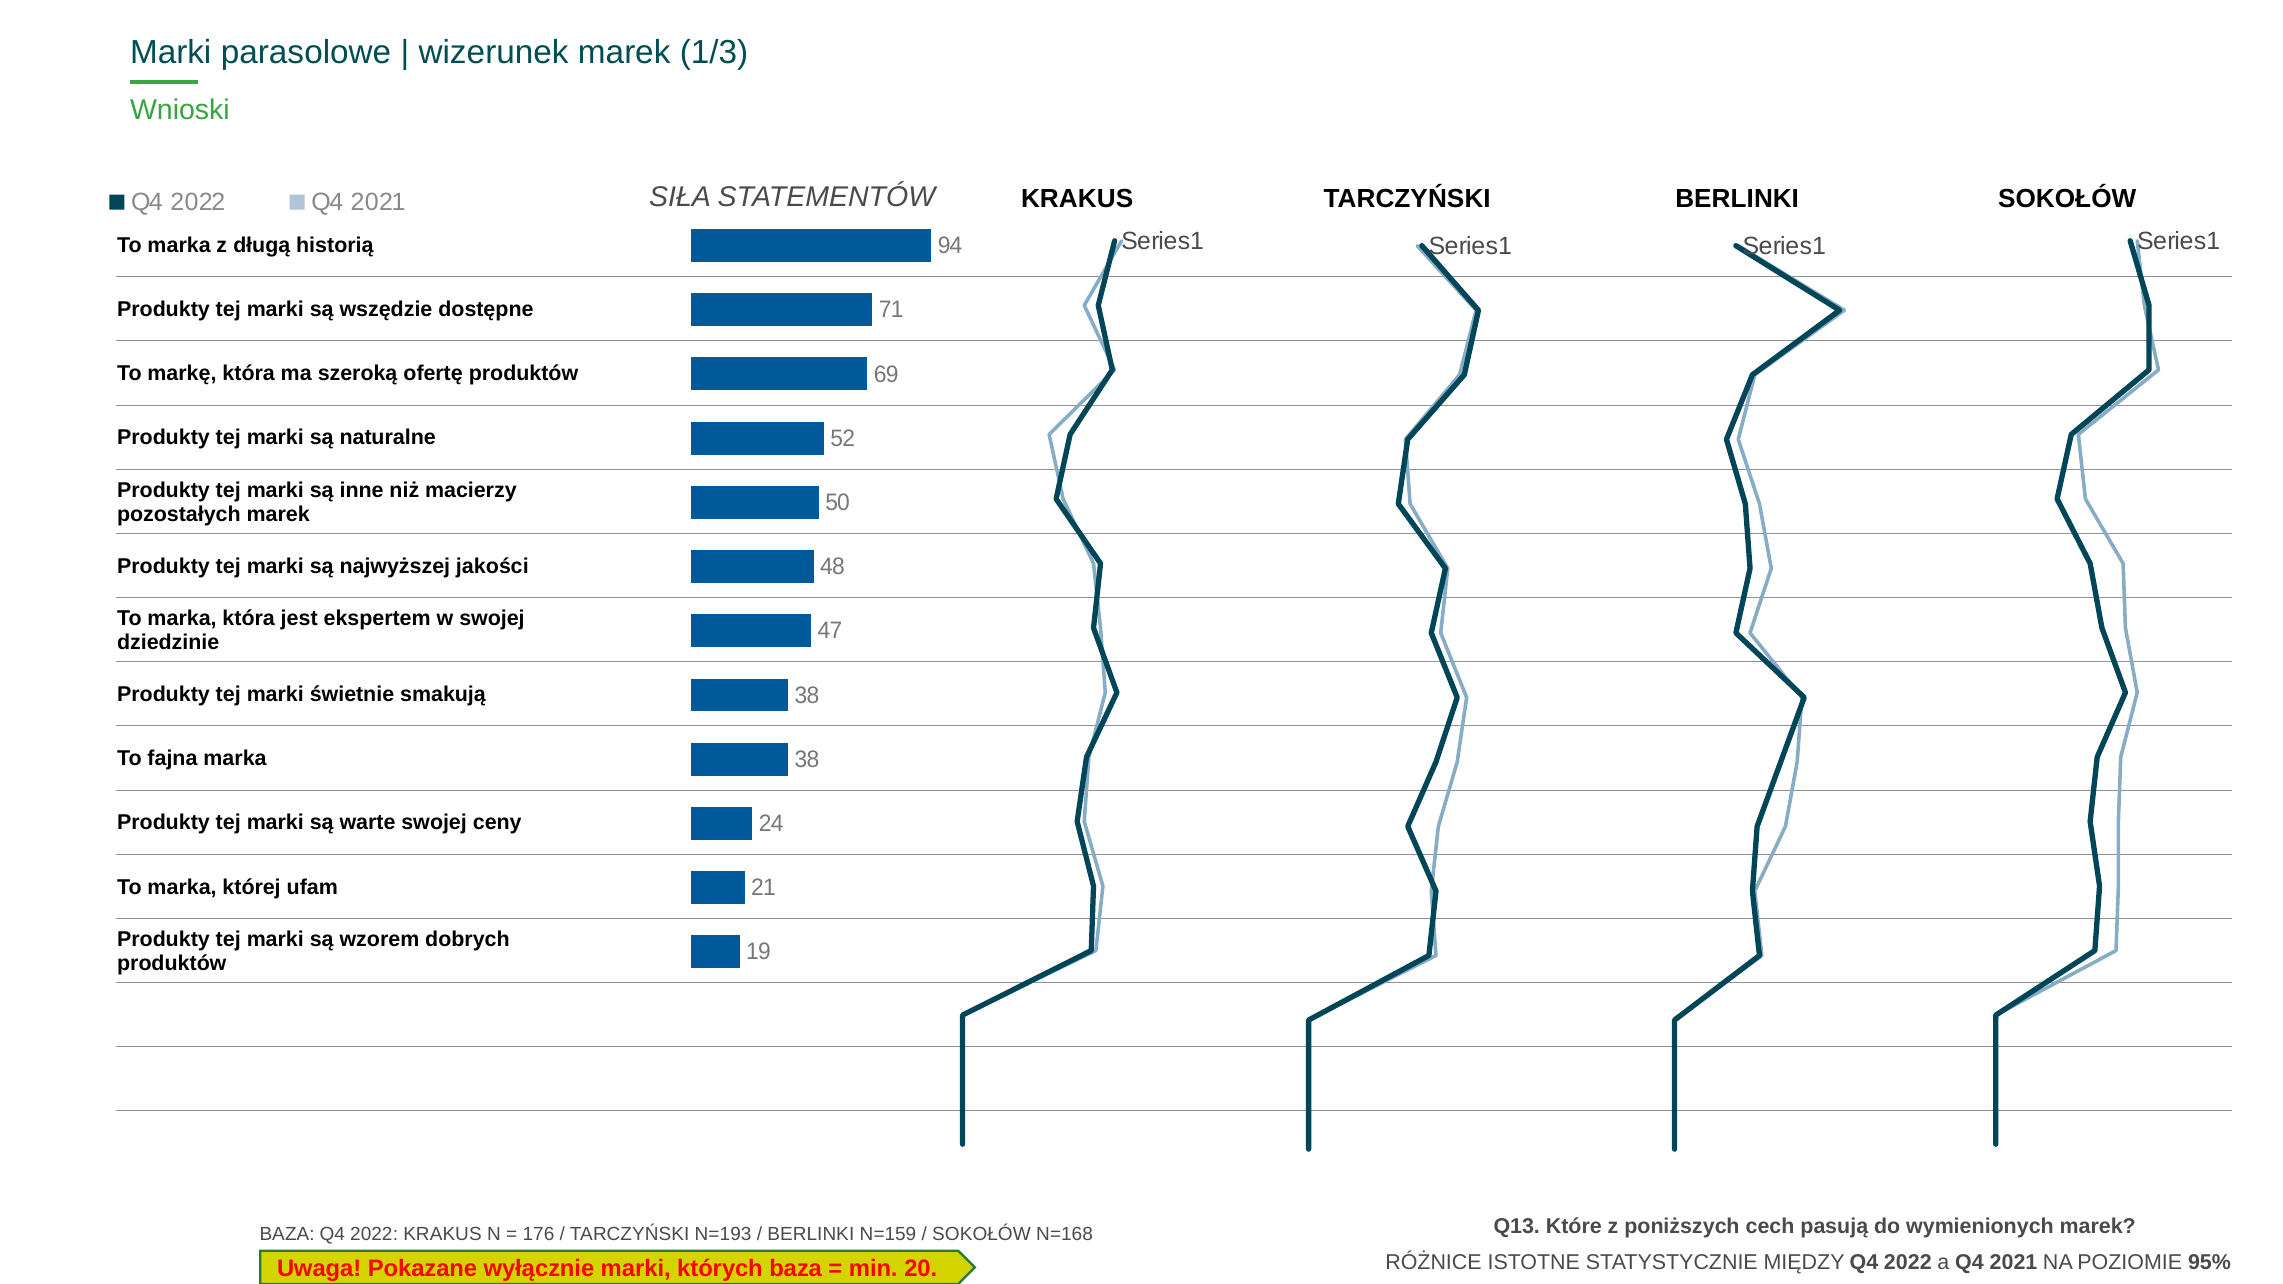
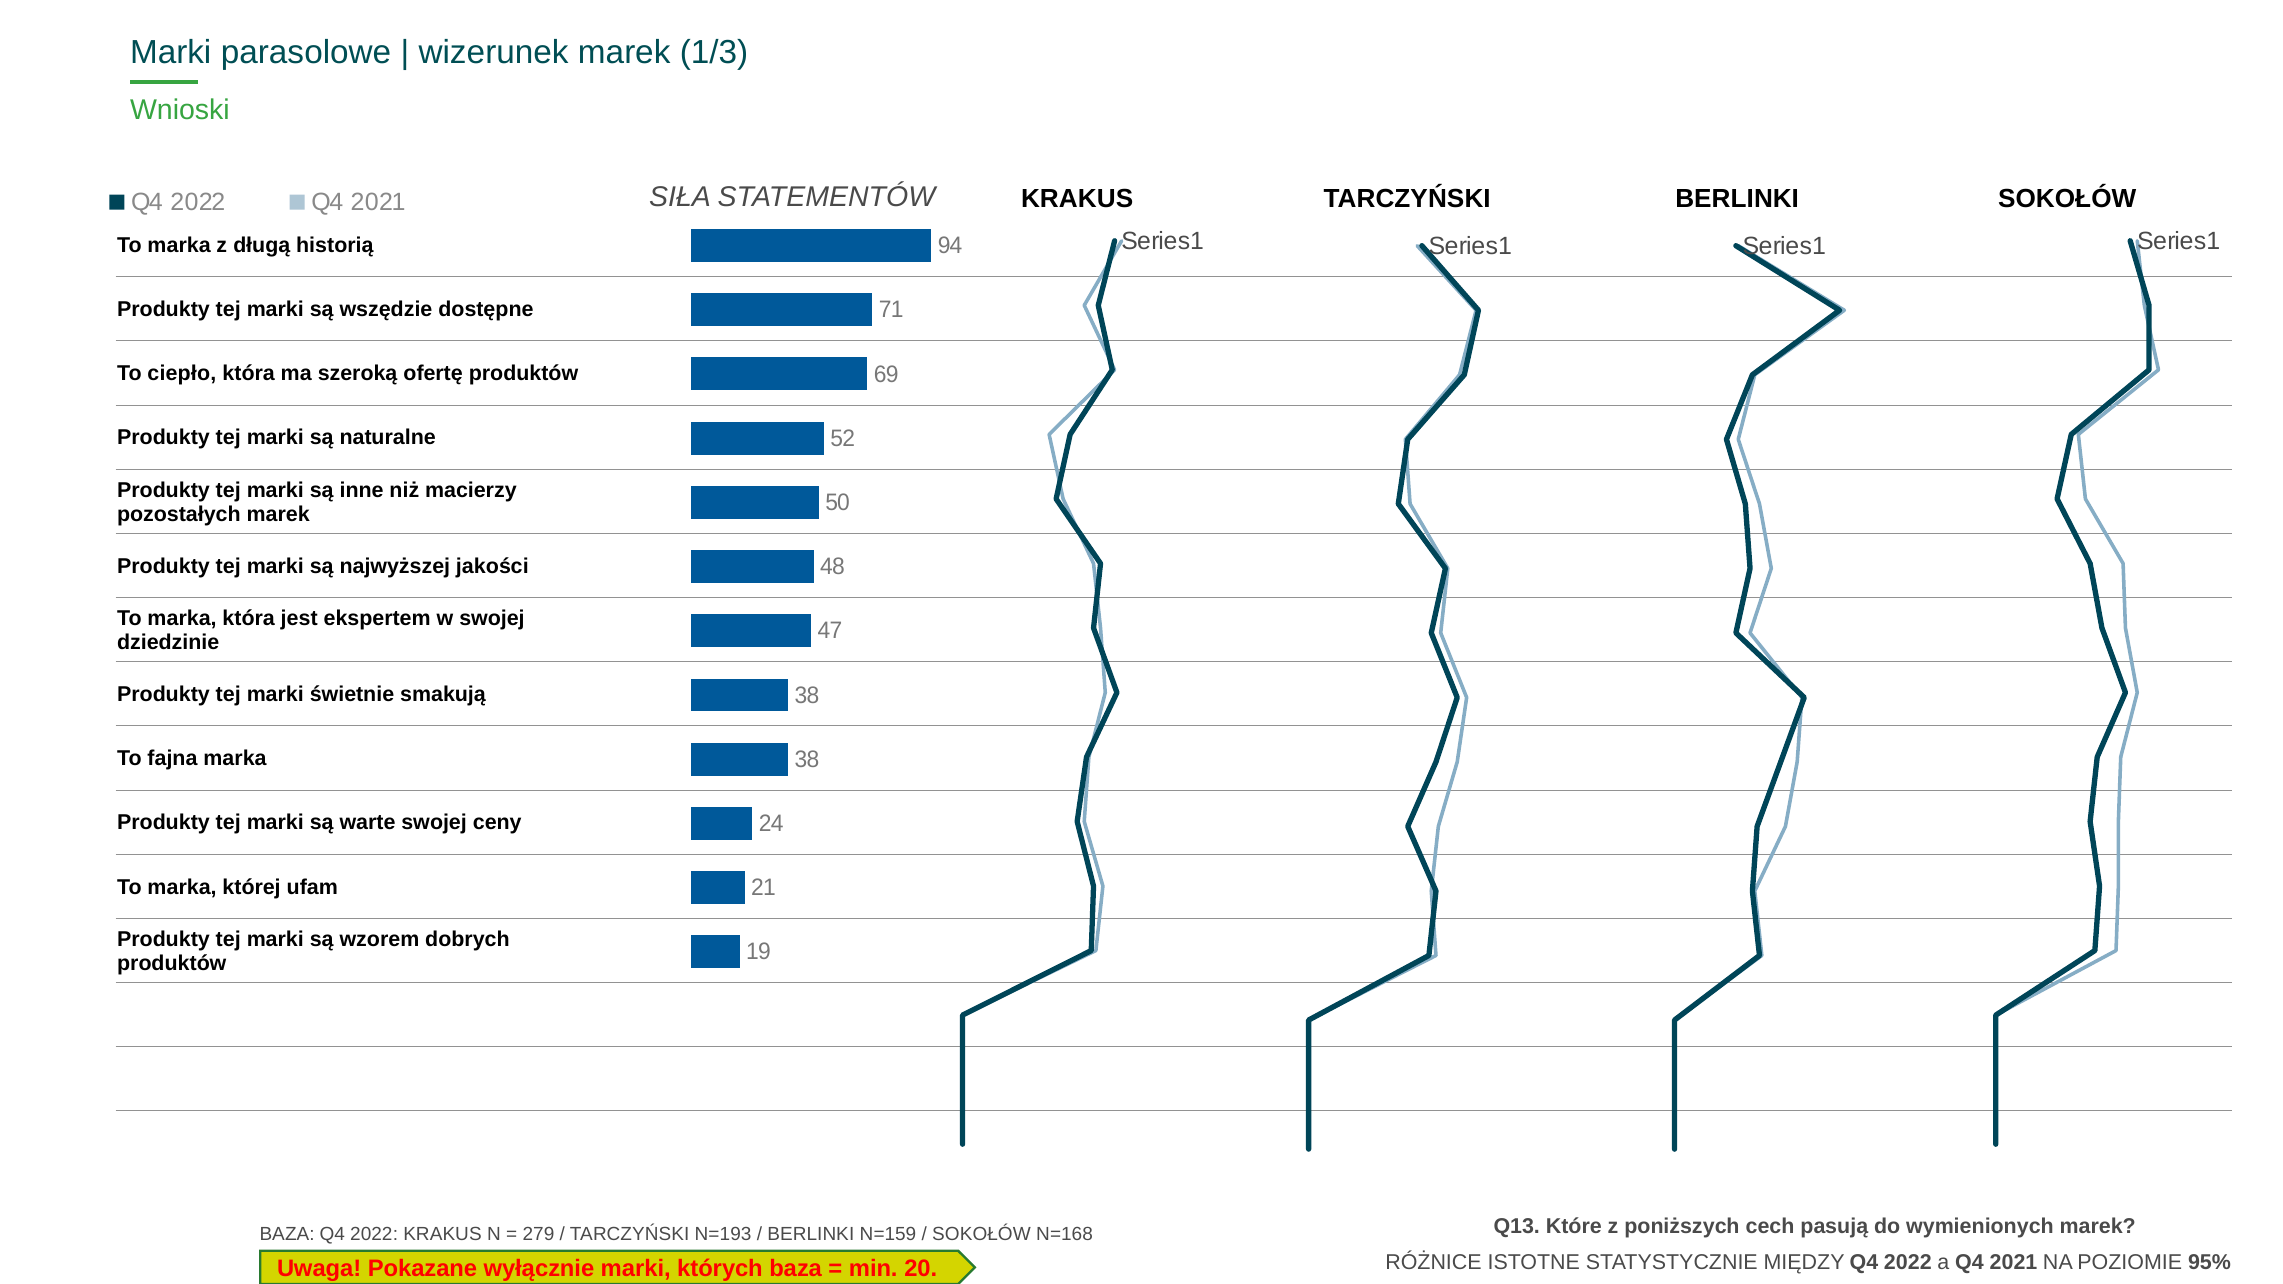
markę: markę -> ciepło (182, 374)
176: 176 -> 279 (538, 1235)
